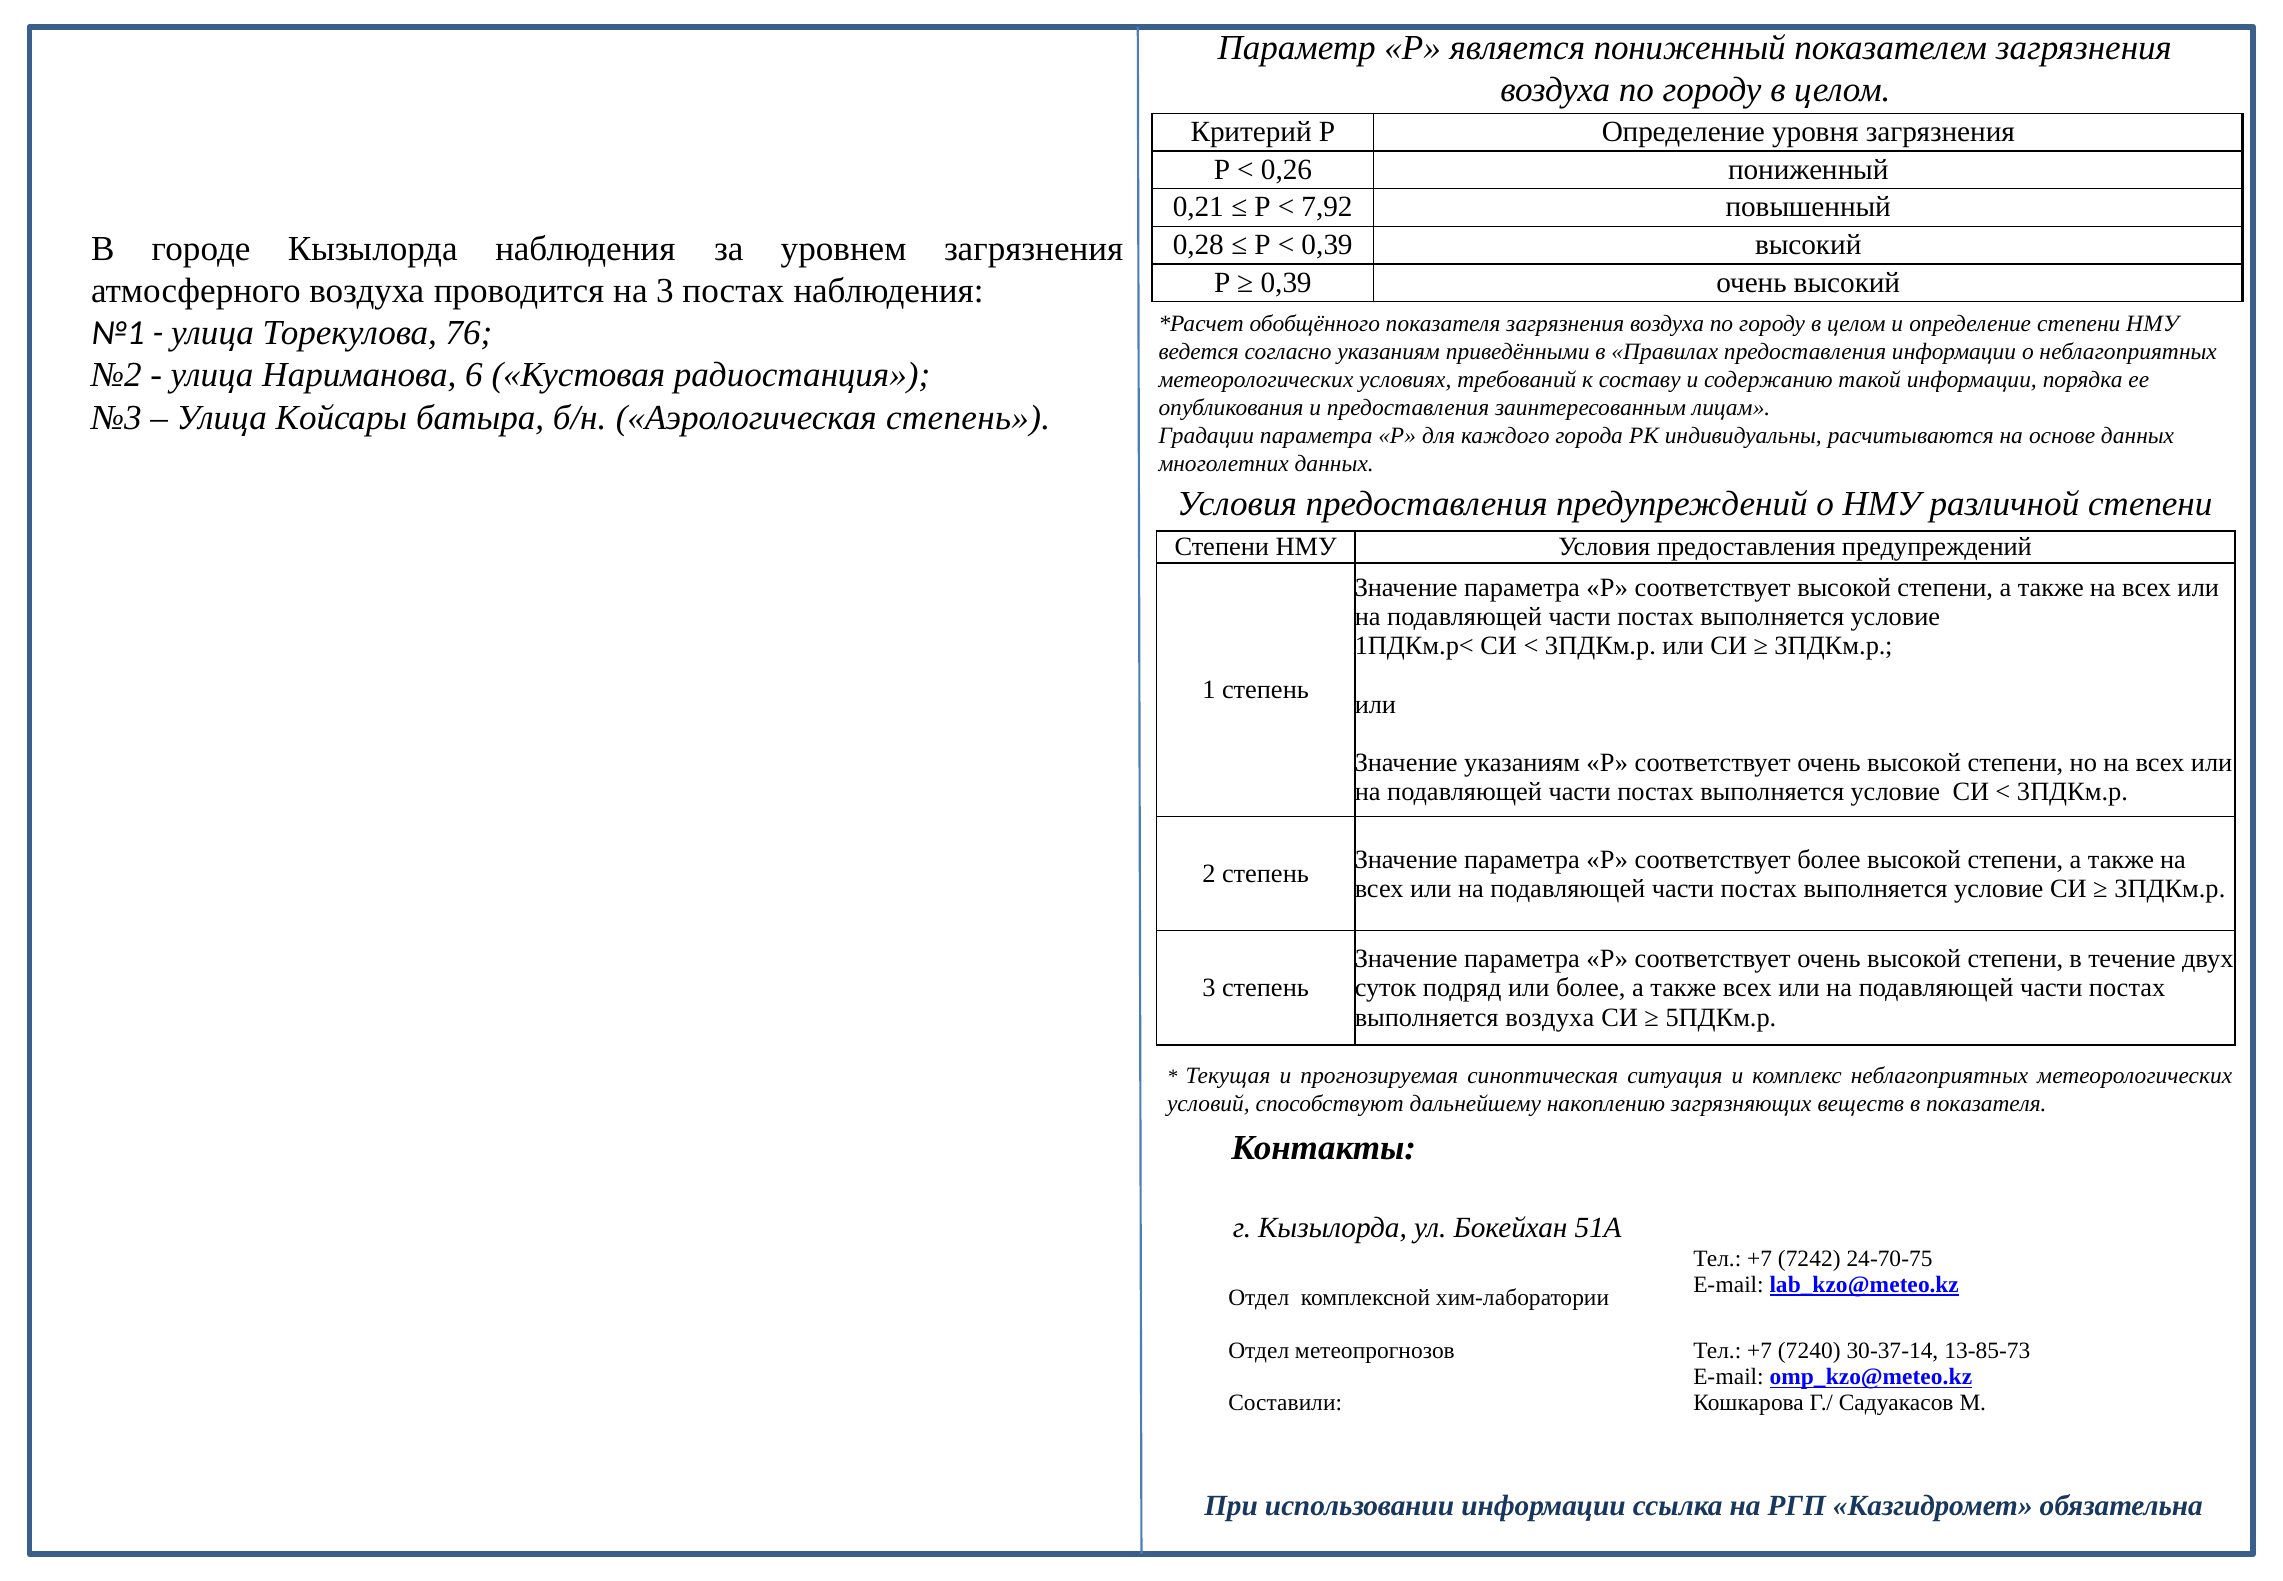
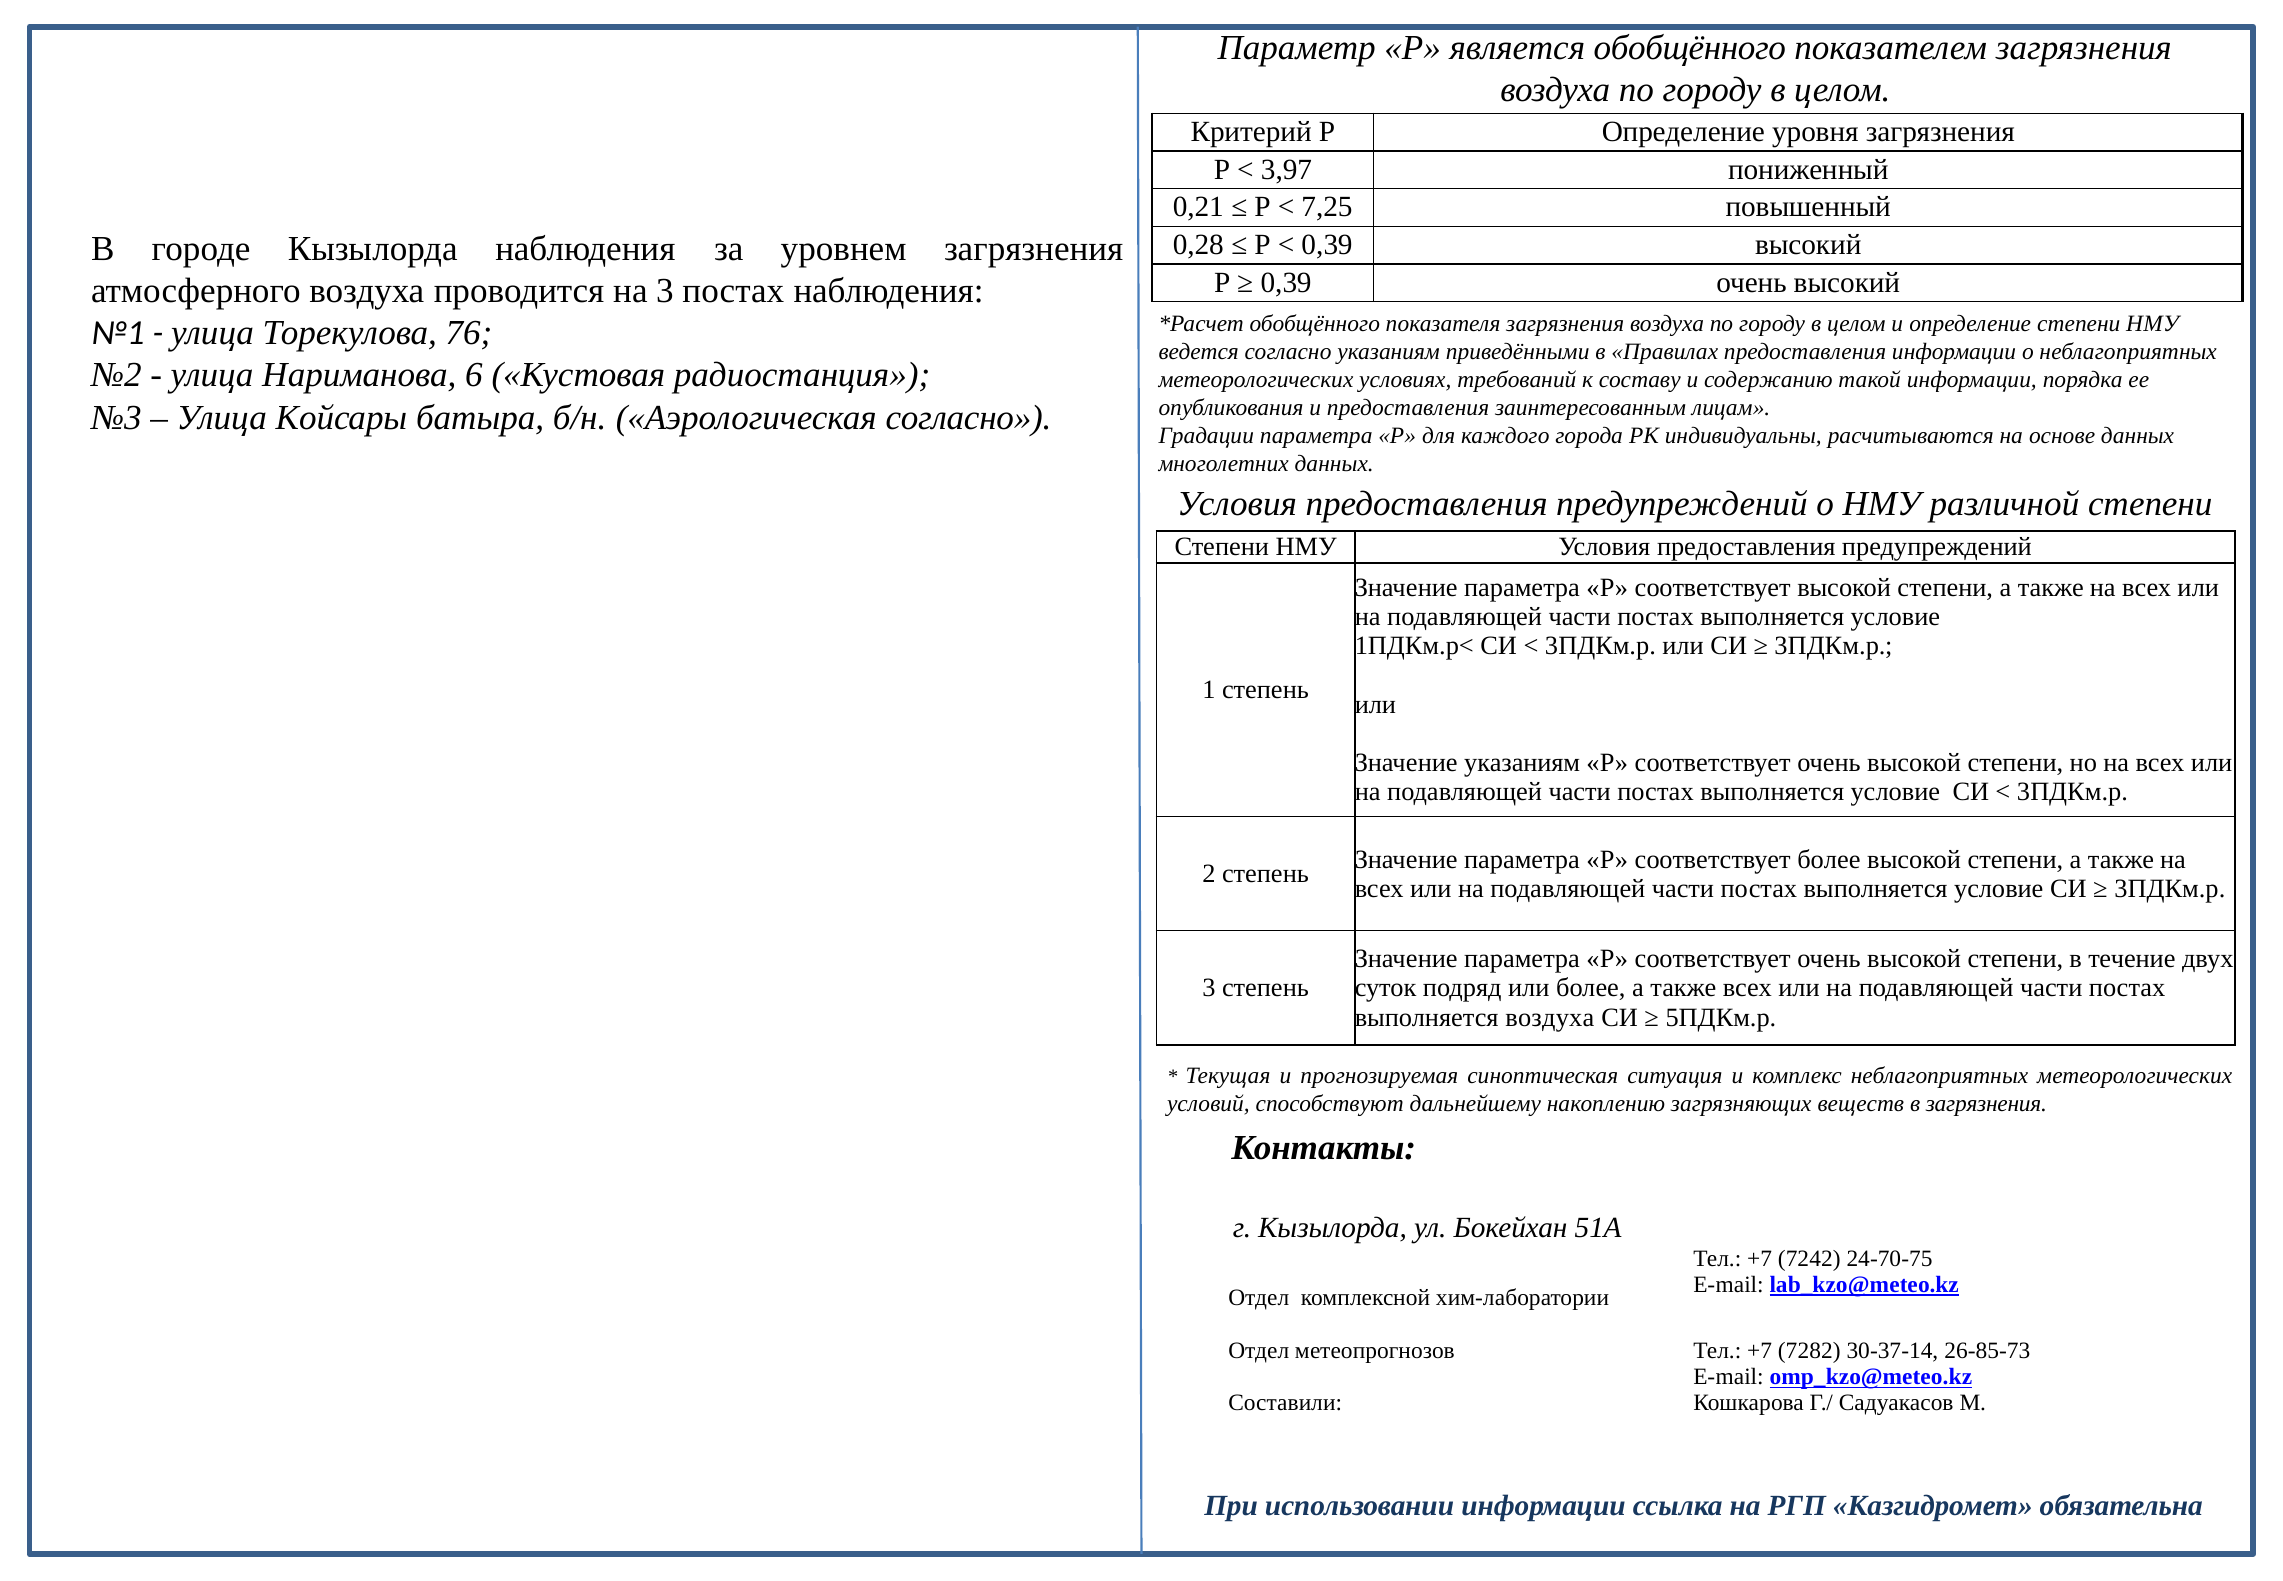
является пониженный: пониженный -> обобщённого (1690, 47)
0,26: 0,26 -> 3,97 (1286, 170)
7,92: 7,92 -> 7,25 (1327, 207)
Аэрологическая степень: степень -> согласно (968, 417)
в показателя: показателя -> загрязнения (1986, 1103)
7240: 7240 -> 7282 (1809, 1351)
13-85-73: 13-85-73 -> 26-85-73 (1987, 1351)
